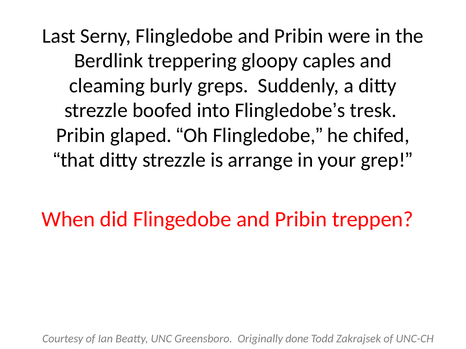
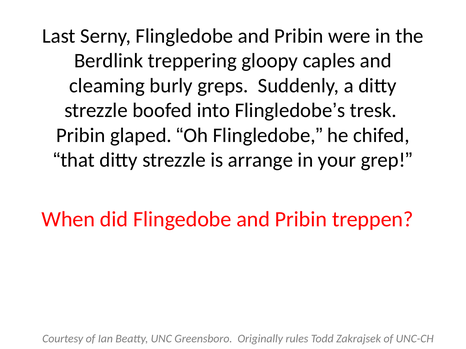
done: done -> rules (297, 339)
